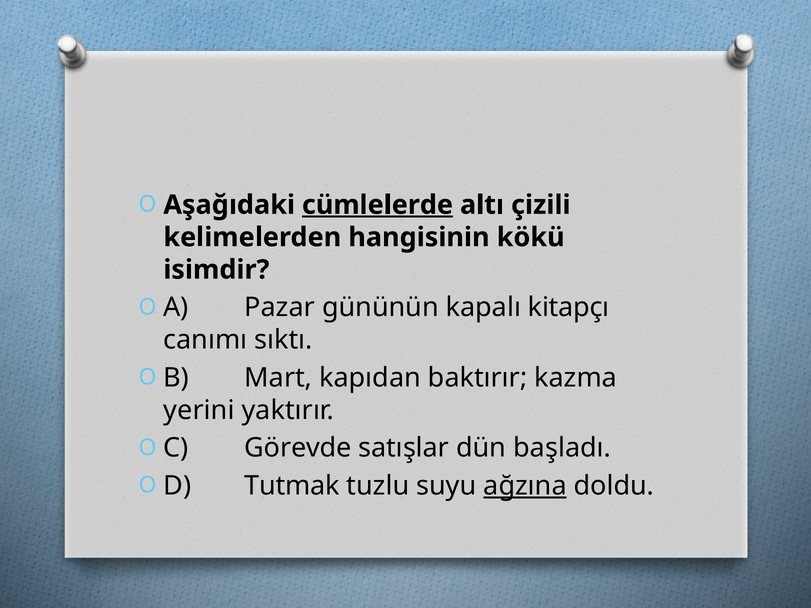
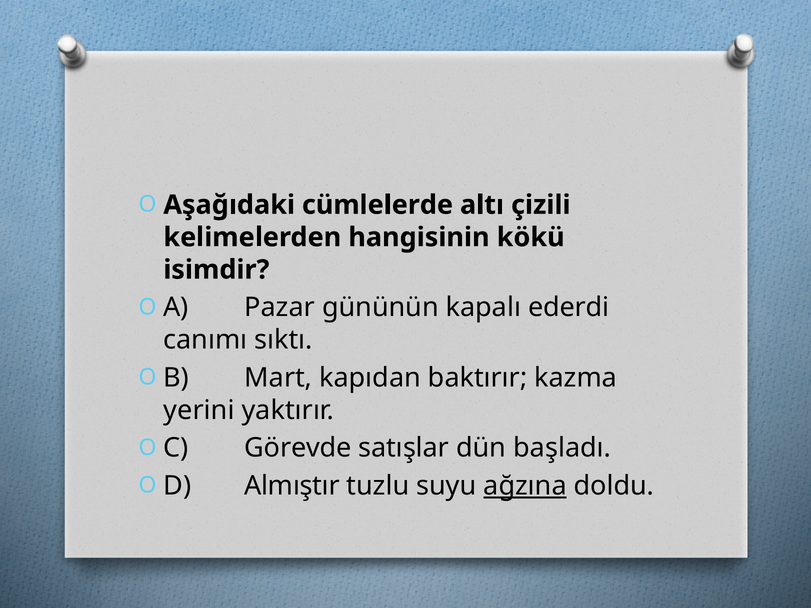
cümlelerde underline: present -> none (377, 205)
kitapçı: kitapçı -> ederdi (569, 308)
Tutmak: Tutmak -> Almıştır (292, 486)
